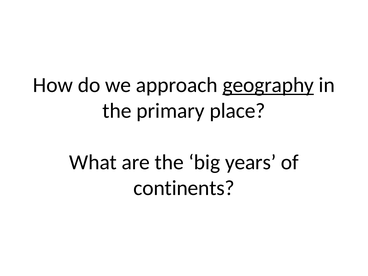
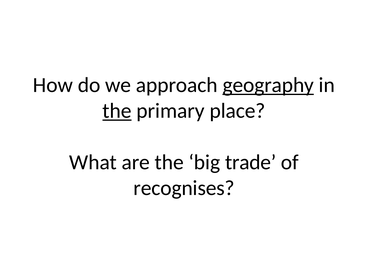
the underline: none -> present (117, 111)
years: years -> trade (251, 162)
continents: continents -> recognises (184, 188)
